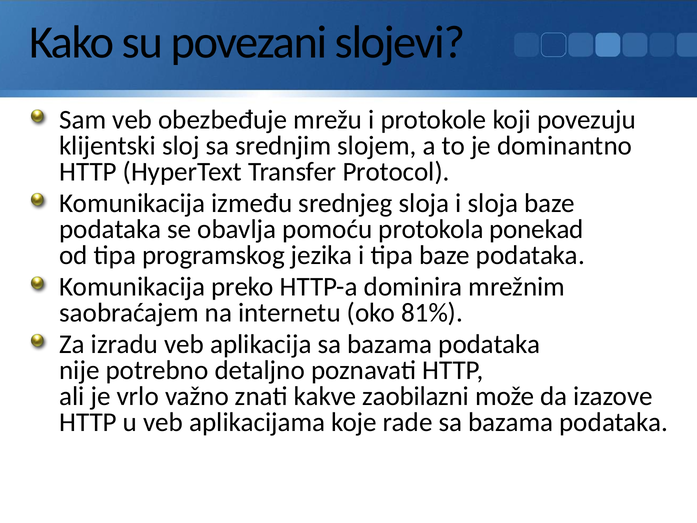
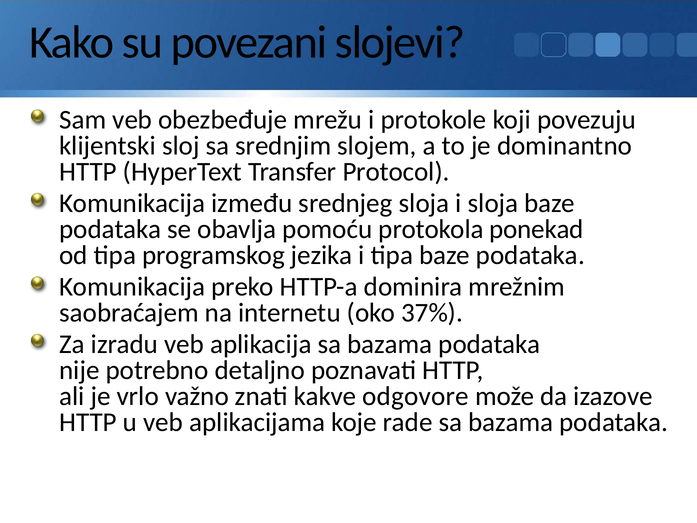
81%: 81% -> 37% (432, 313)
zaobilazni: zaobilazni -> odgovore (416, 396)
